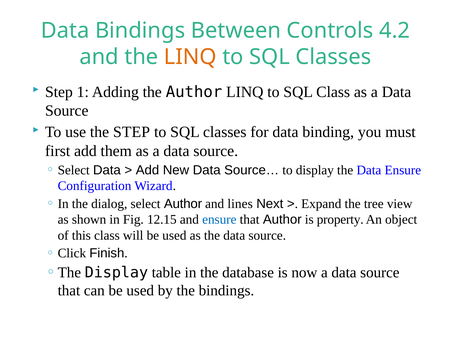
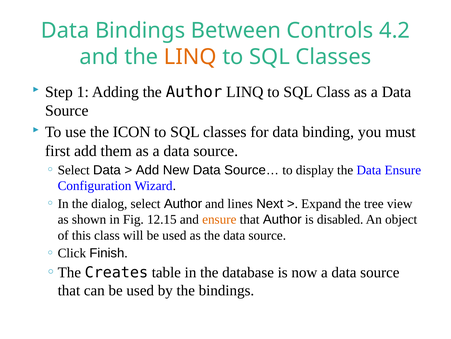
the STEP: STEP -> ICON (132, 132)
ensure colour: blue -> orange (219, 219)
property: property -> disabled (340, 219)
Display: Display -> Creates (116, 272)
